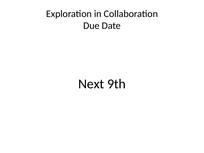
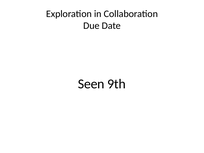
Next: Next -> Seen (91, 84)
